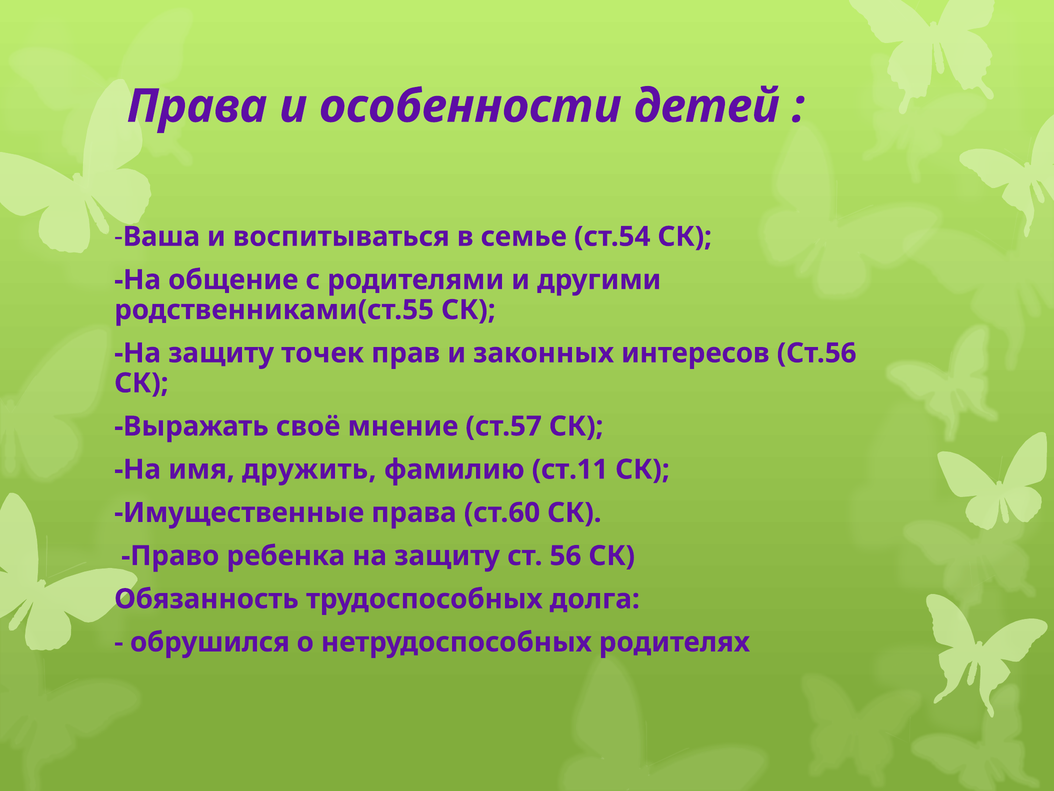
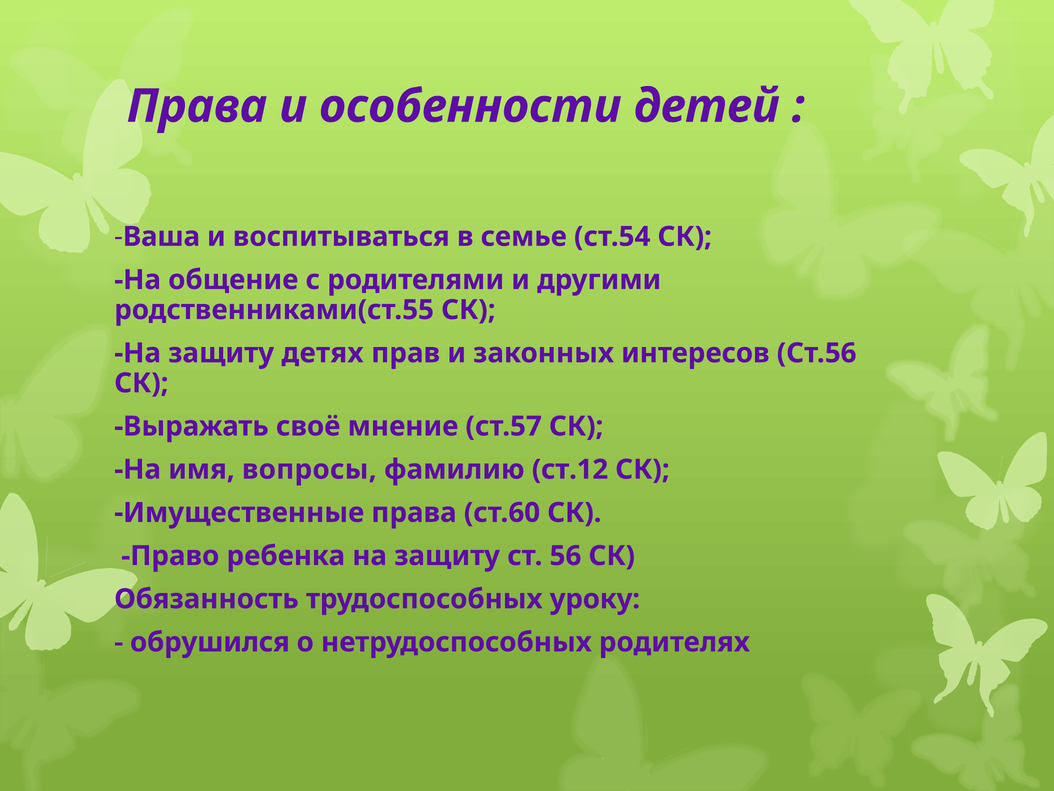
точек: точек -> детях (323, 353)
дружить: дружить -> вопросы (309, 469)
ст.11: ст.11 -> ст.12 (570, 469)
долга: долга -> уроку (595, 599)
